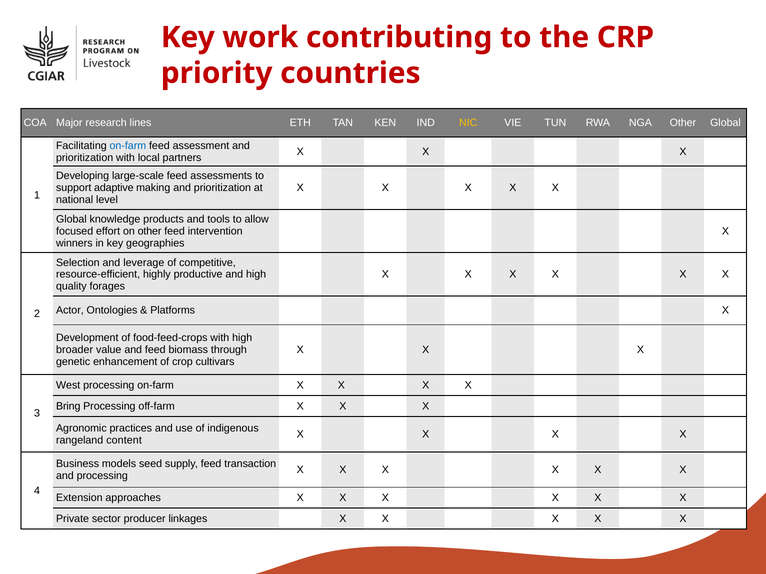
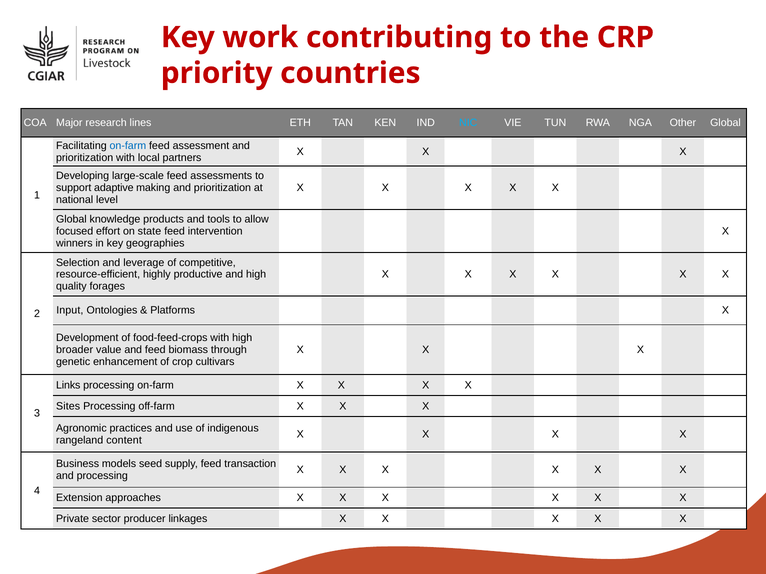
NIC colour: yellow -> light blue (468, 123)
on other: other -> state (149, 231)
Actor: Actor -> Input (70, 311)
West: West -> Links (68, 385)
Bring: Bring -> Sites (68, 406)
